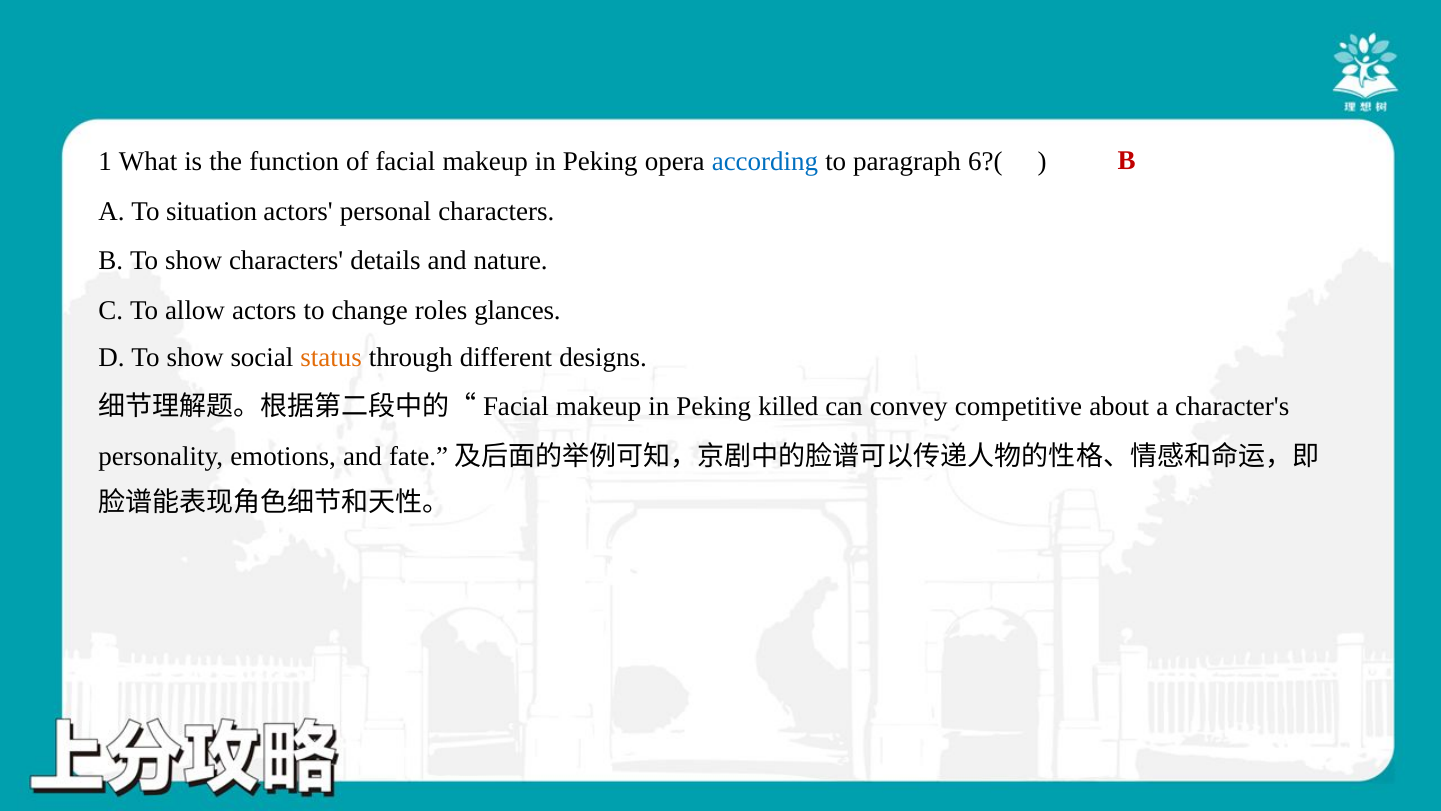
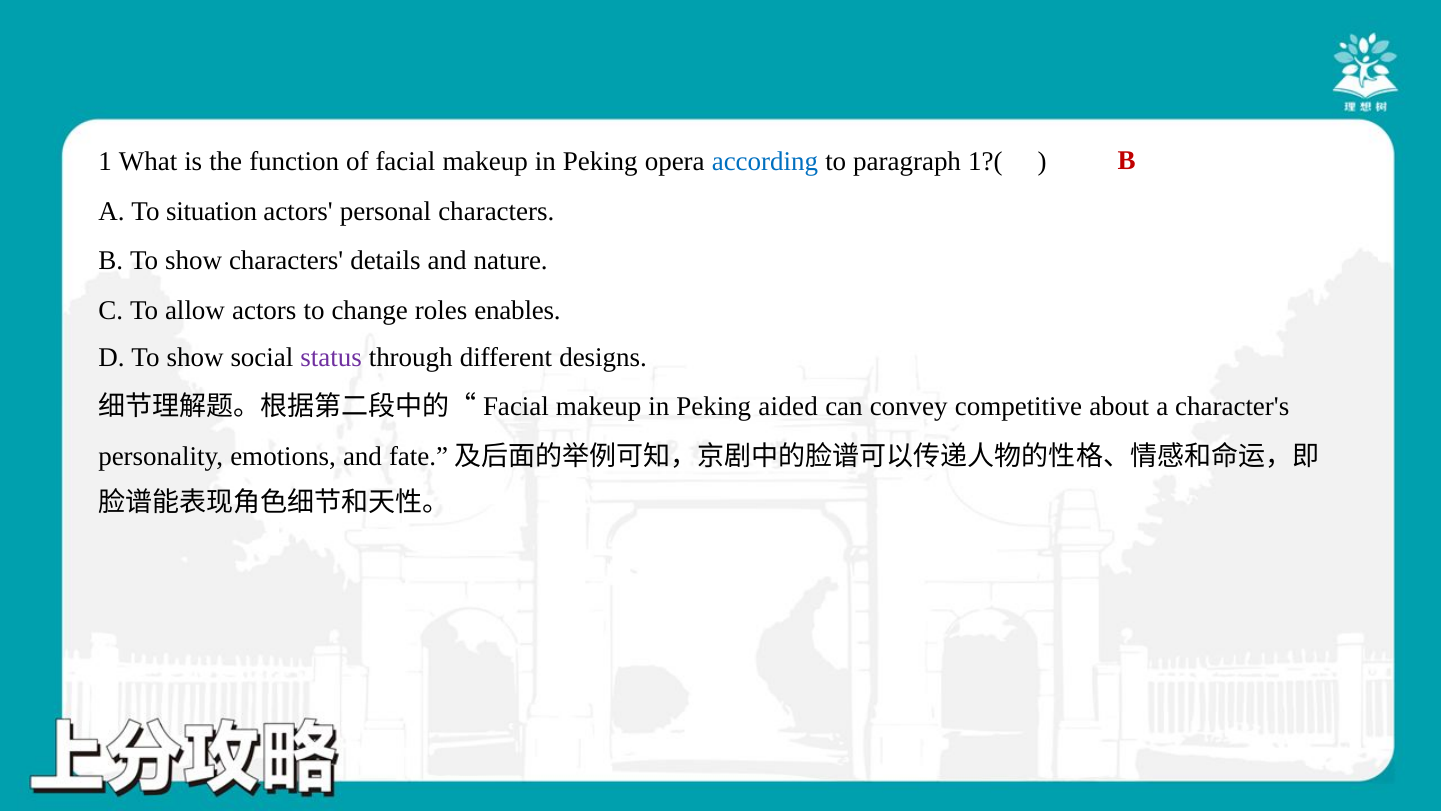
6?(: 6?( -> 1?( (985, 161)
glances: glances -> enables (518, 310)
status colour: orange -> purple (331, 357)
killed: killed -> aided (788, 407)
